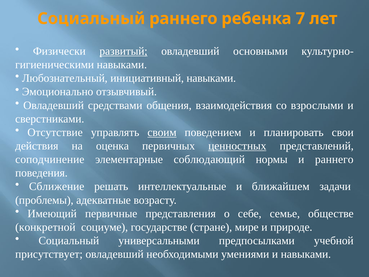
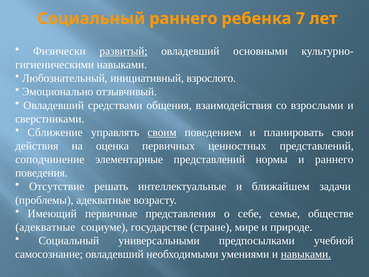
инициативный навыками: навыками -> взрослого (211, 78)
Отсутствие: Отсутствие -> Сближение (55, 132)
ценностных underline: present -> none (237, 146)
элементарные соблюдающий: соблюдающий -> представлений (209, 159)
Сближение: Сближение -> Отсутствие (57, 186)
конкретной: конкретной -> адекватные (45, 227)
присутствует: присутствует -> самосознание (49, 254)
навыками underline: none -> present (306, 254)
